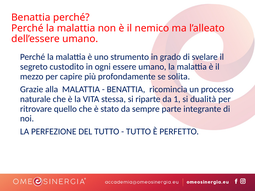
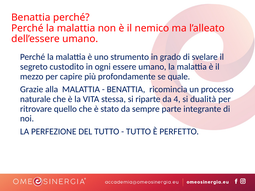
solita: solita -> quale (179, 77)
1: 1 -> 4 (177, 99)
